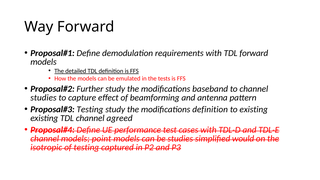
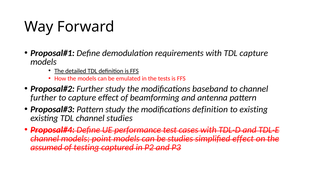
TDL forward: forward -> capture (254, 53)
studies: studies -> further (43, 98)
Testing: Testing -> Pattern (90, 109)
channel agreed: agreed -> studies (120, 118)
simplified would: would -> effect (243, 139)
isotropic: isotropic -> assumed (46, 147)
